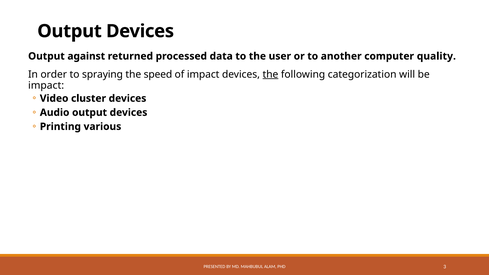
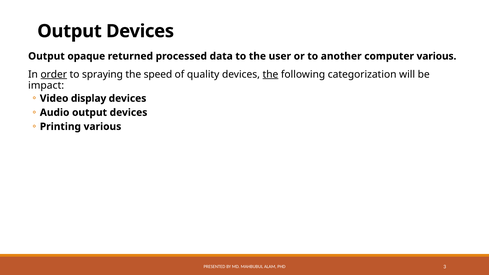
against: against -> opaque (86, 56)
computer quality: quality -> various (436, 56)
order underline: none -> present (54, 74)
of impact: impact -> quality (203, 74)
cluster: cluster -> display (89, 98)
